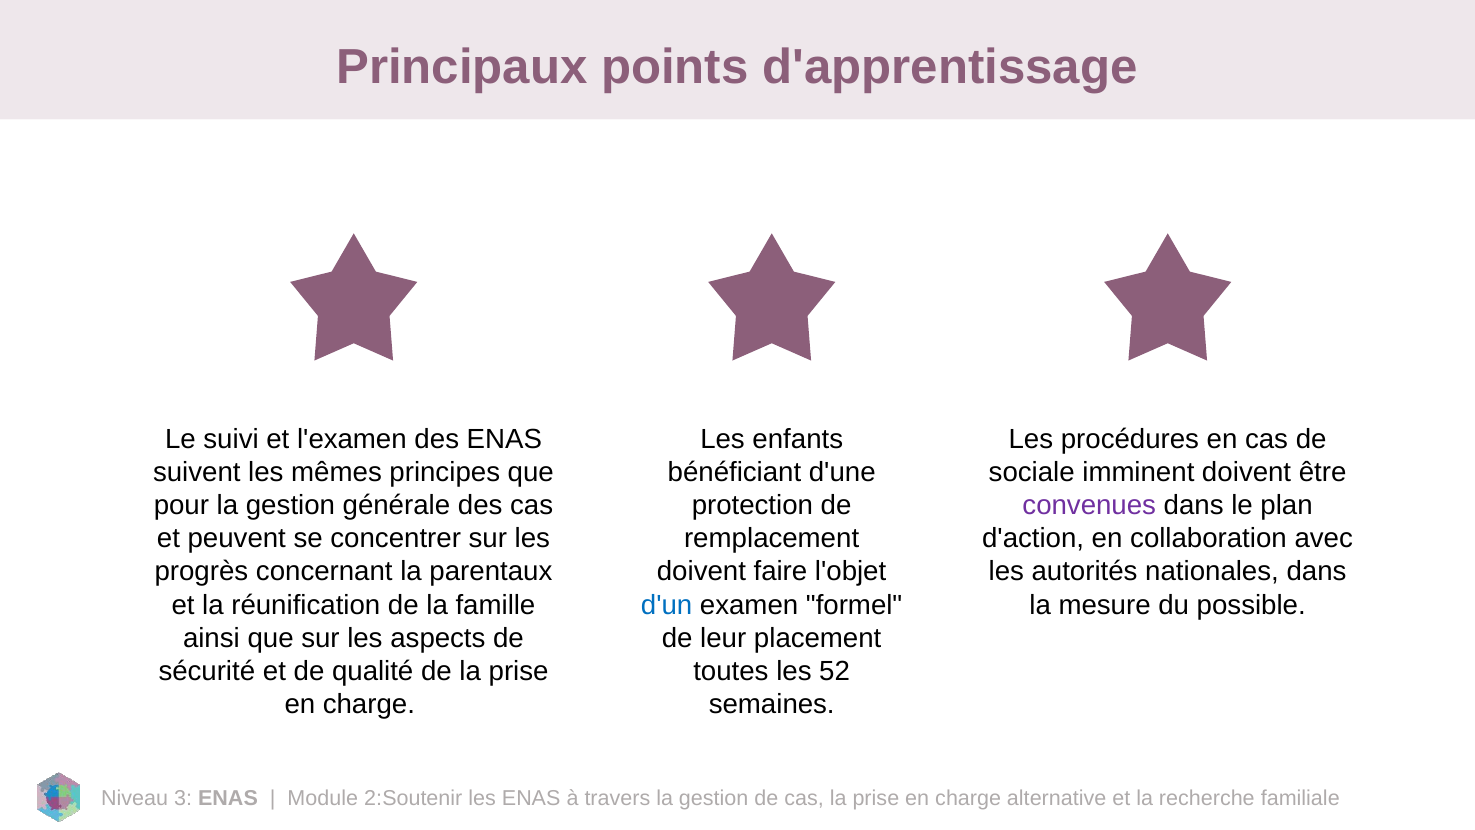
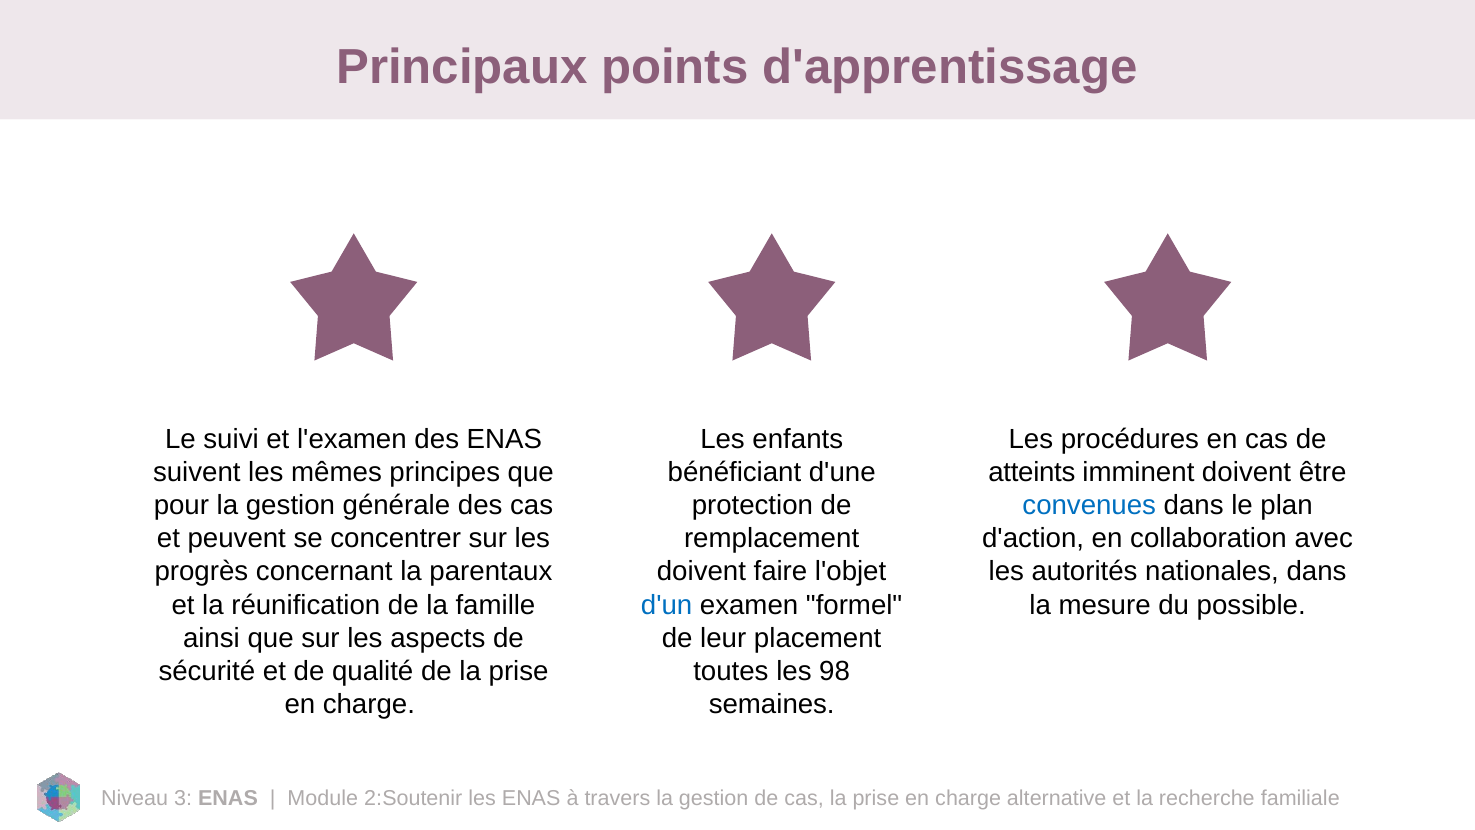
sociale: sociale -> atteints (1032, 472)
convenues colour: purple -> blue (1089, 505)
52: 52 -> 98 (835, 671)
